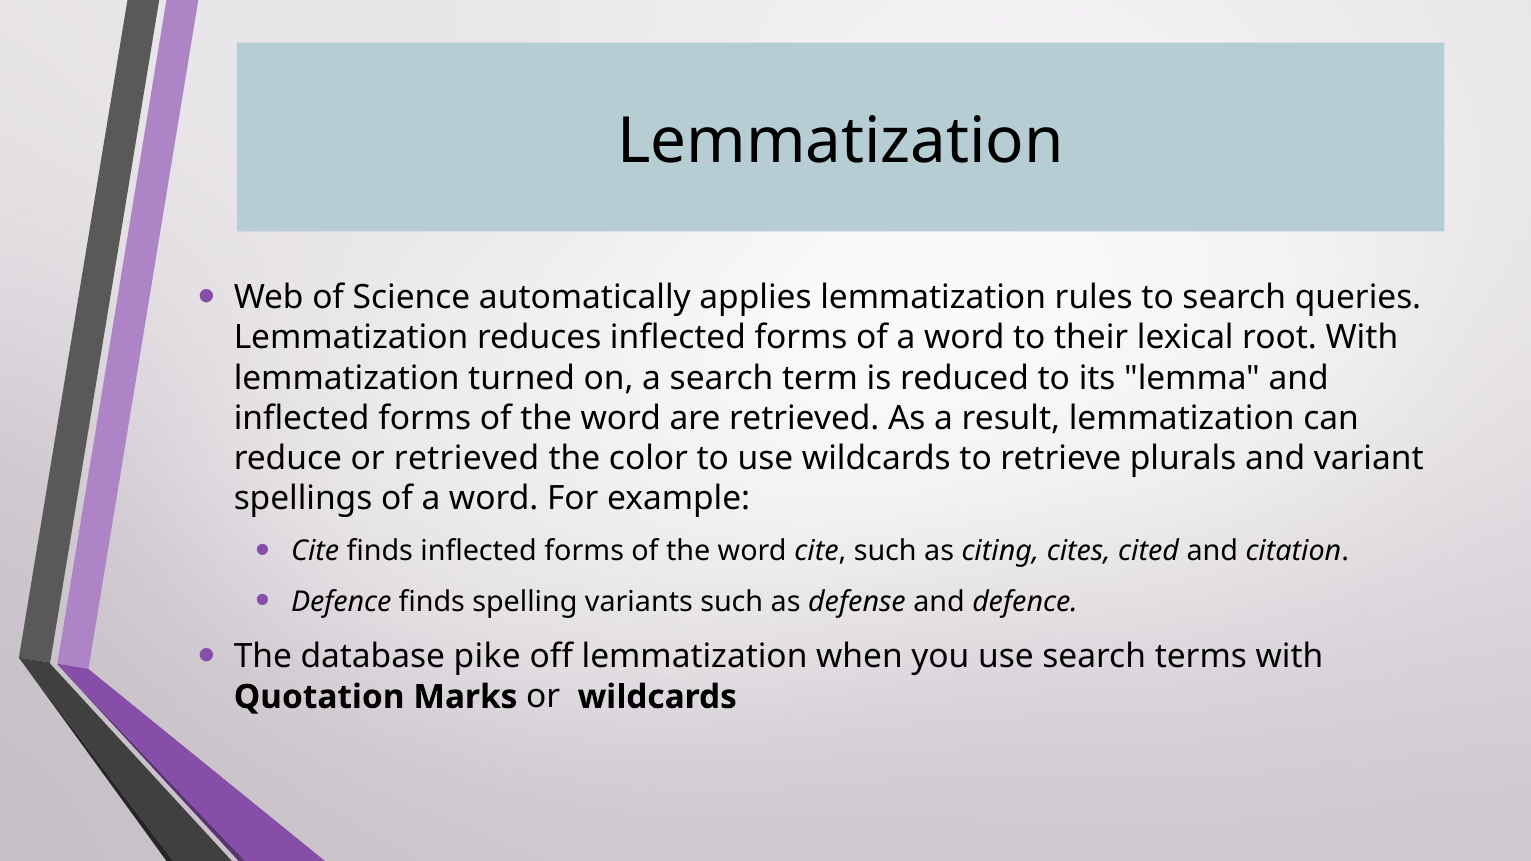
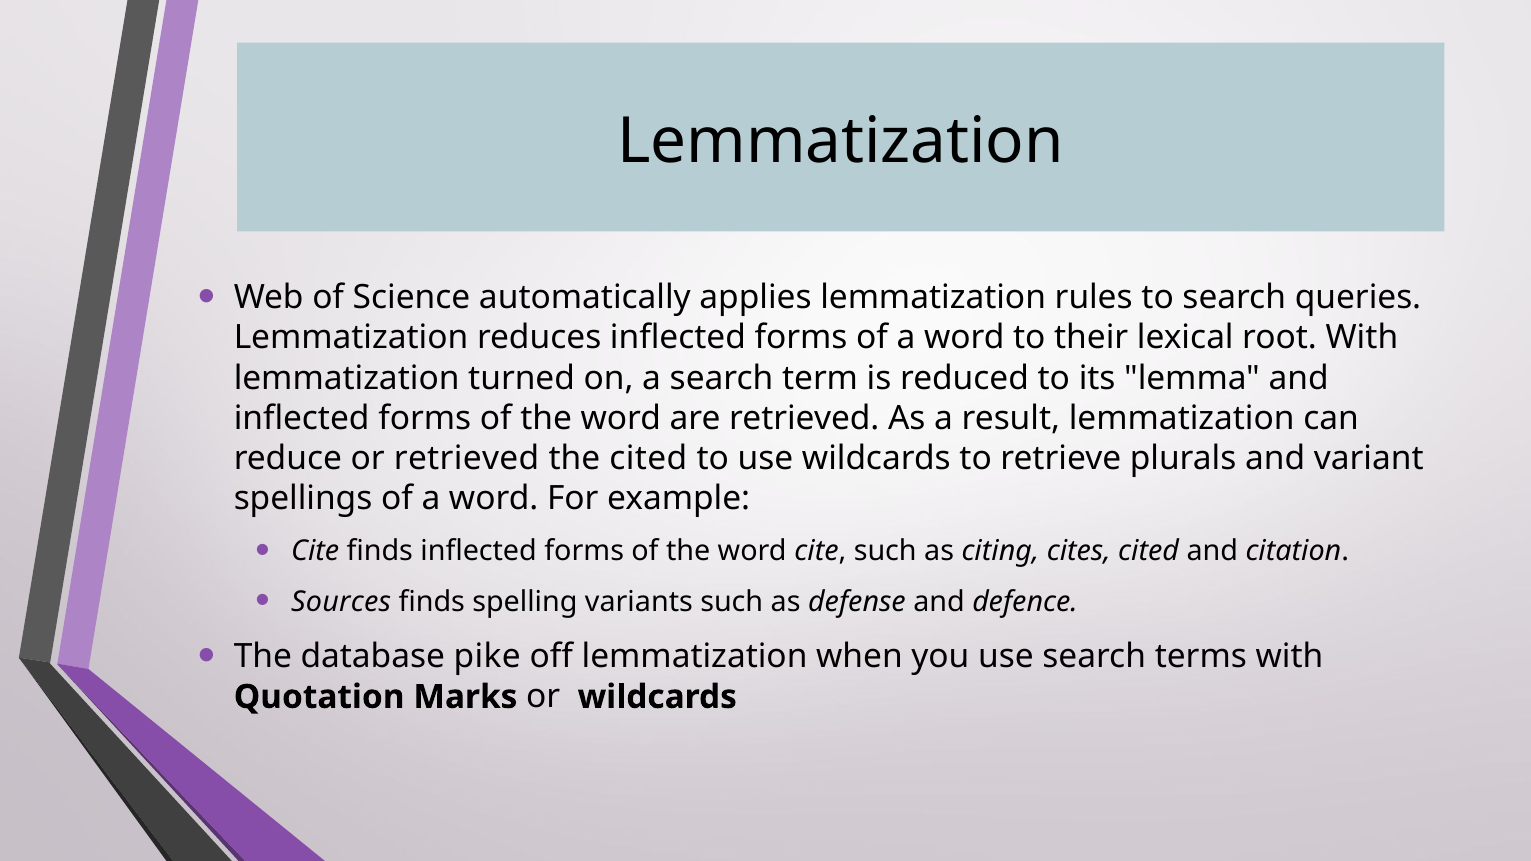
the color: color -> cited (648, 458)
Defence: Defence -> Sources (341, 602)
